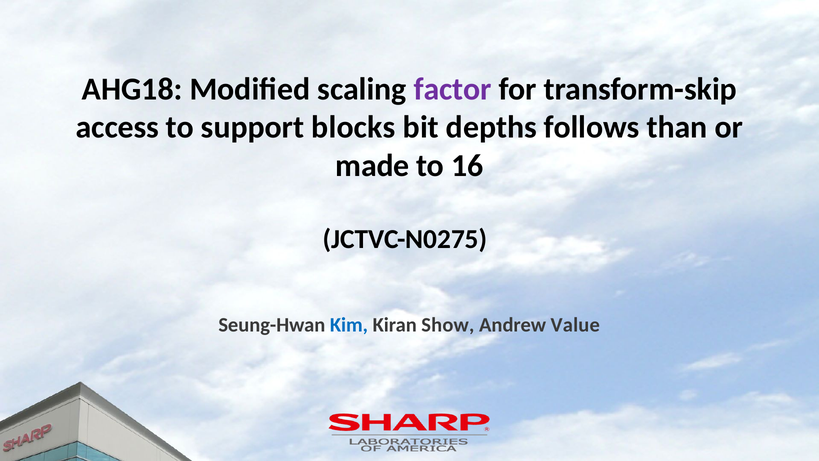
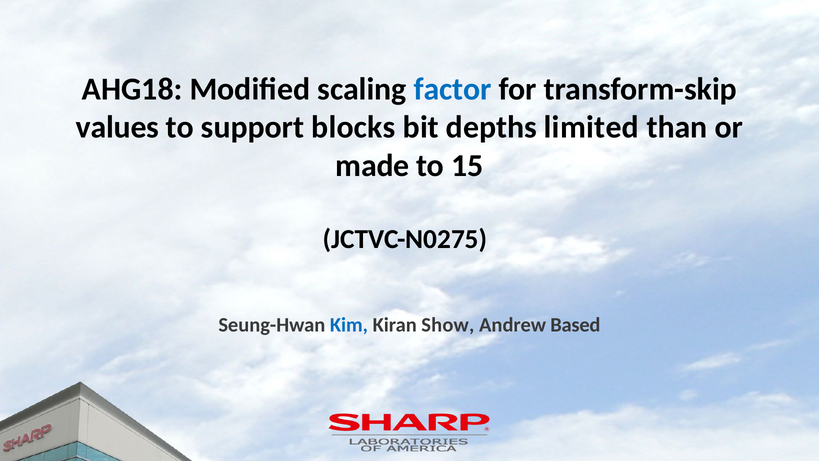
factor colour: purple -> blue (453, 89)
access: access -> values (117, 127)
follows: follows -> limited (591, 127)
16: 16 -> 15 (467, 166)
Value: Value -> Based (575, 325)
